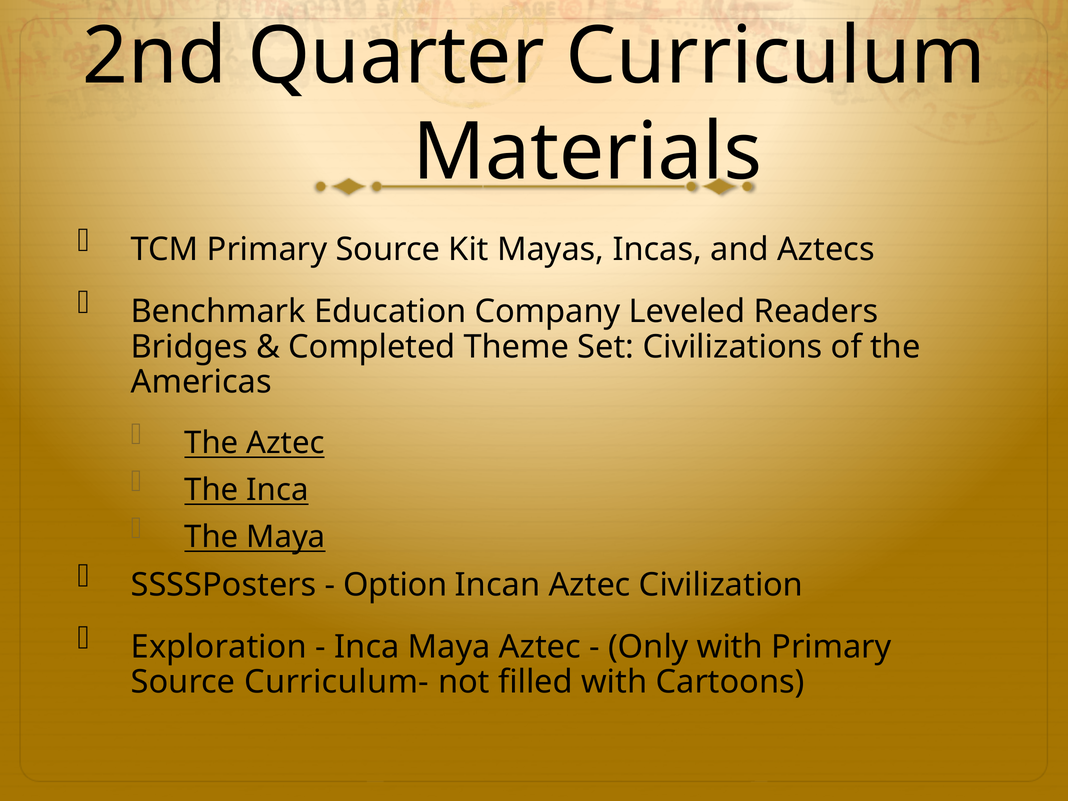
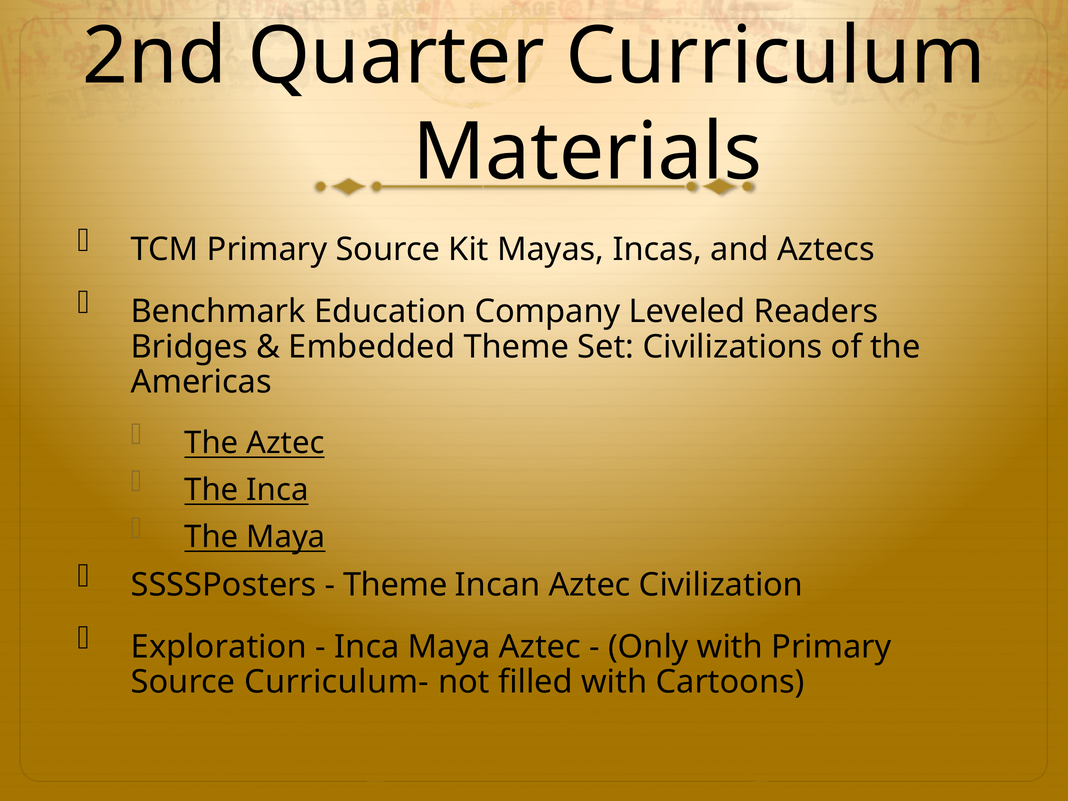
Completed: Completed -> Embedded (372, 347)
Option: Option -> Theme (395, 585)
